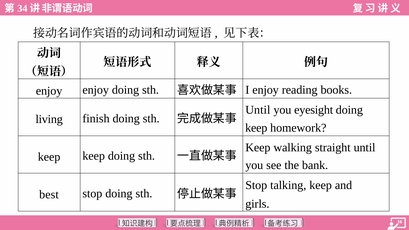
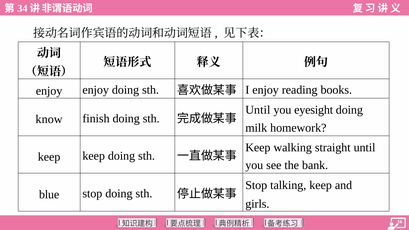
living: living -> know (49, 119)
keep: keep -> milk (256, 128)
best: best -> blue (49, 195)
